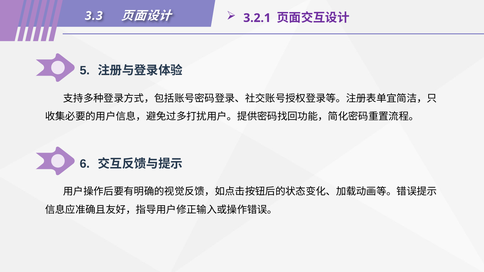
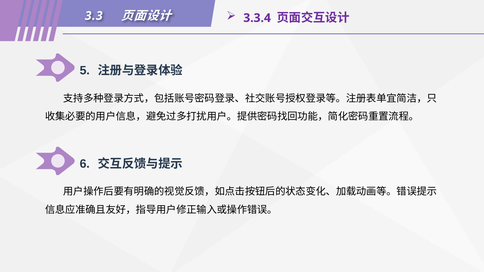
3.2.1: 3.2.1 -> 3.3.4 (257, 18)
